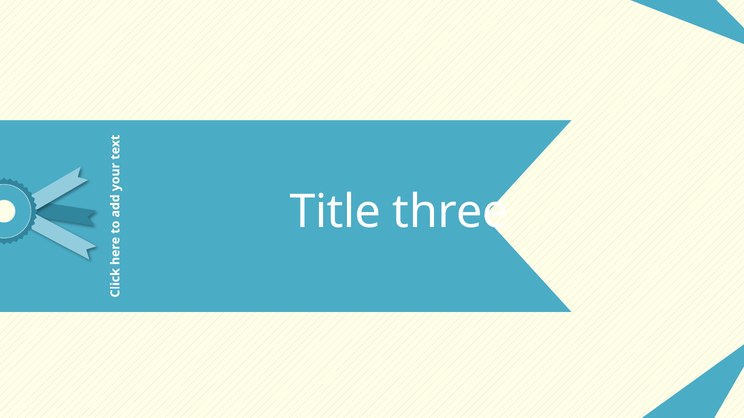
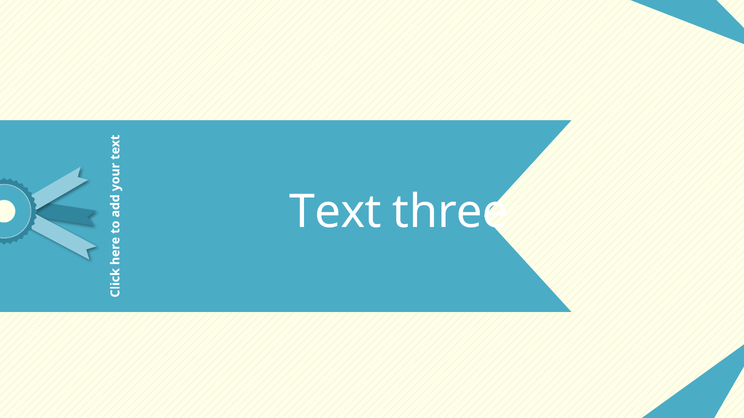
Title: Title -> Text (335, 212)
